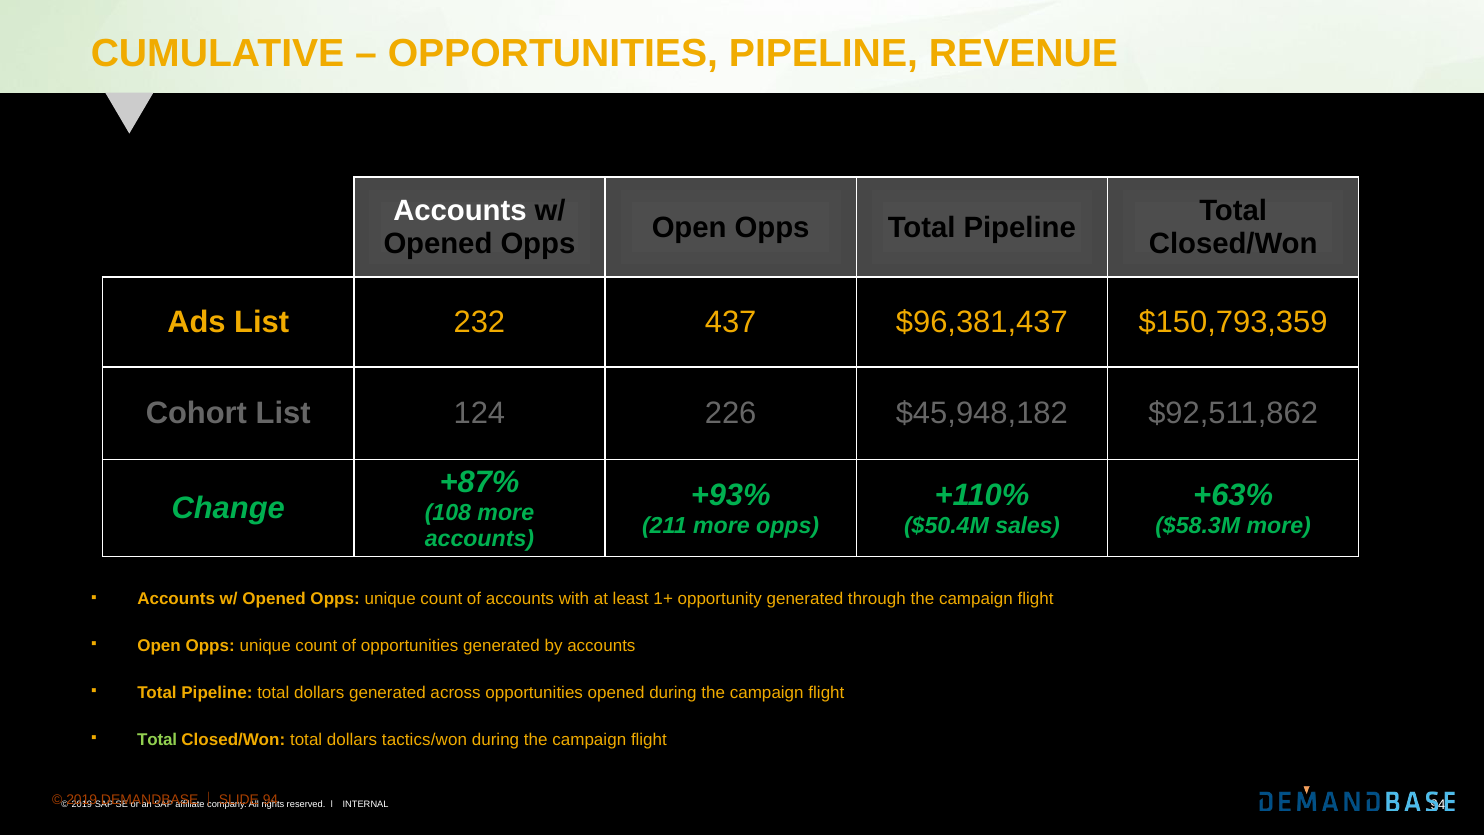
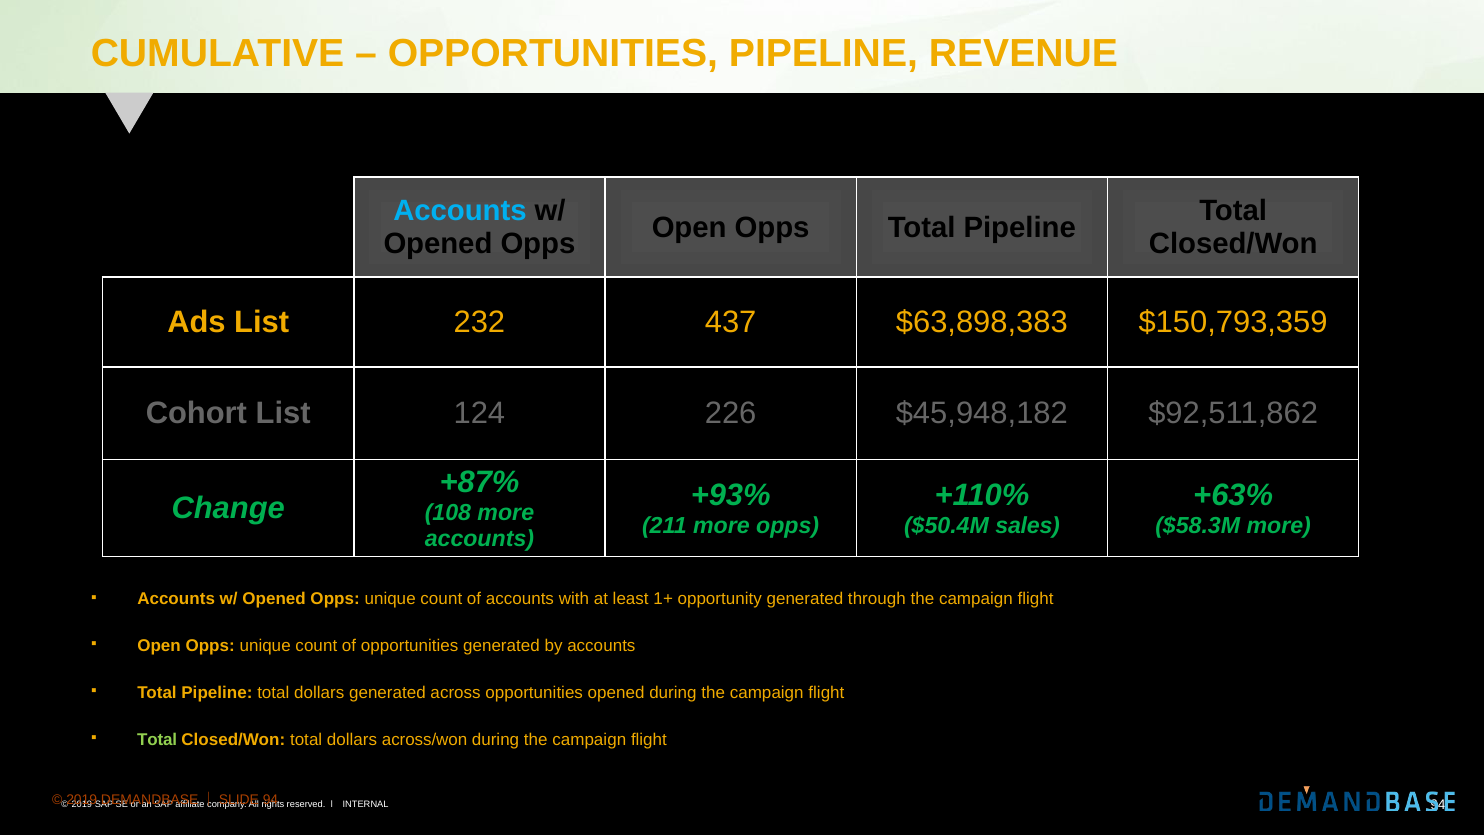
Accounts colour: white -> light blue (460, 211)
$96,381,437: $96,381,437 -> $63,898,383 (982, 322)
tactics/won: tactics/won -> across/won (425, 739)
